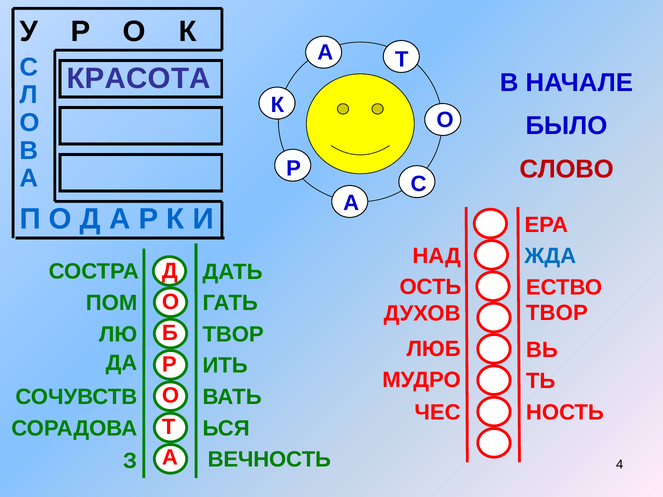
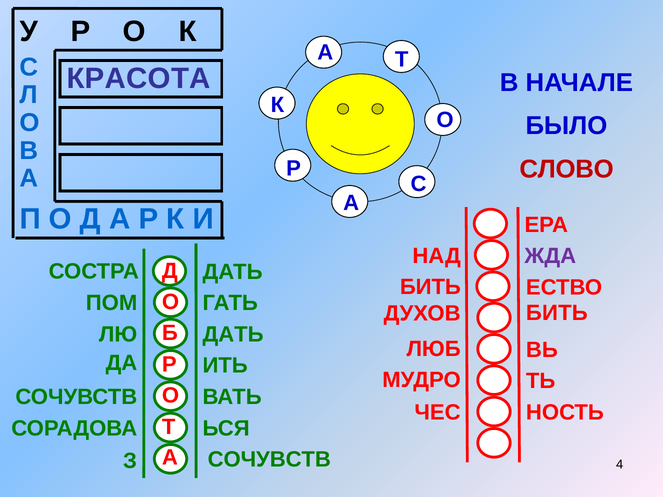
ЖДА colour: blue -> purple (550, 256)
ОСТЬ: ОСТЬ -> БИТЬ (430, 287)
ДУХОВ ТВОР: ТВОР -> БИТЬ (557, 313)
ТВОР: ТВОР -> ДАТЬ (233, 335)
ВЕЧНОСТЬ: ВЕЧНОСТЬ -> СОЧУВСТВ (269, 460)
